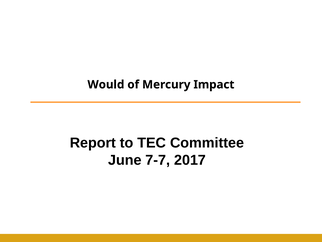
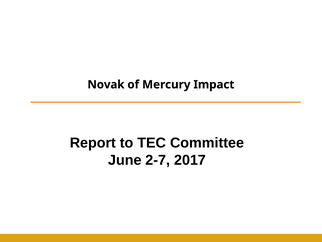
Would: Would -> Novak (106, 84)
7-7: 7-7 -> 2-7 (158, 160)
